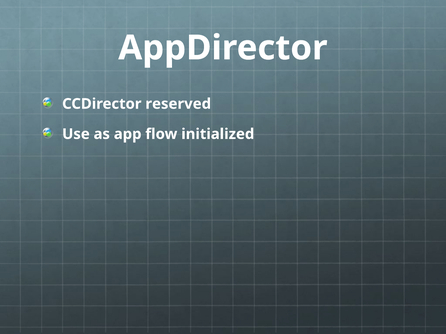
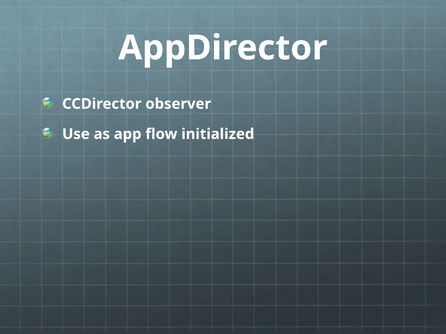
reserved: reserved -> observer (178, 104)
